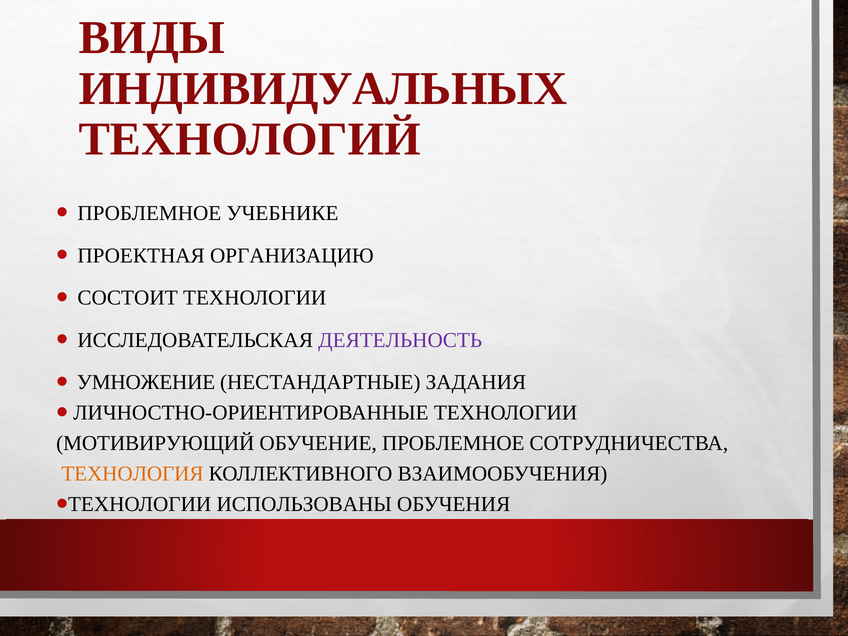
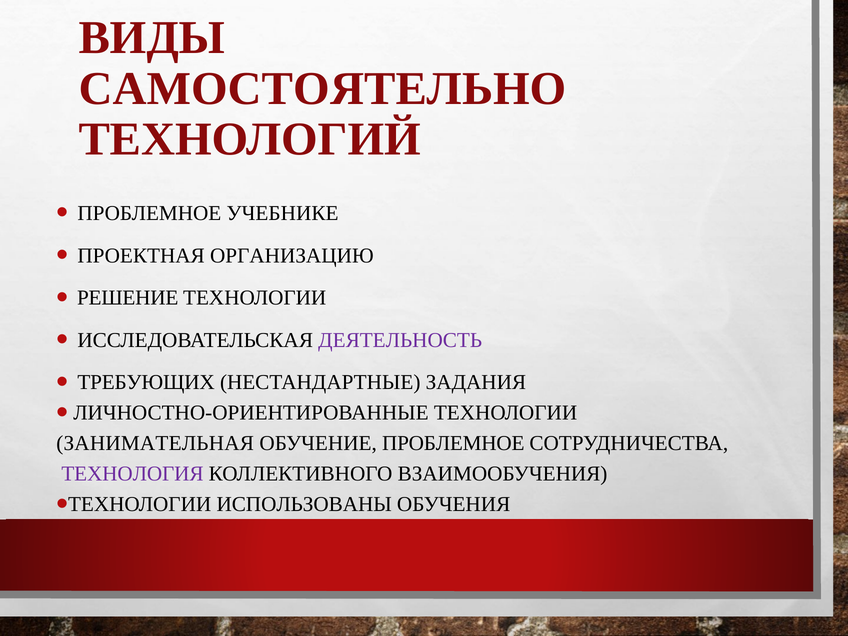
ИНДИВИДУАЛЬНЫХ: ИНДИВИДУАЛЬНЫХ -> САМОСТОЯТЕЛЬНО (323, 89)
СОСТОИТ: СОСТОИТ -> РЕШЕНИЕ (128, 298)
УМНОЖЕНИЕ: УМНОЖЕНИЕ -> ТРЕБУЮЩИХ (146, 382)
МОТИВИРУЮЩИЙ: МОТИВИРУЮЩИЙ -> ЗАНИМАТЕЛЬНАЯ (155, 443)
ТЕХНОЛОГИЯ colour: orange -> purple (132, 474)
